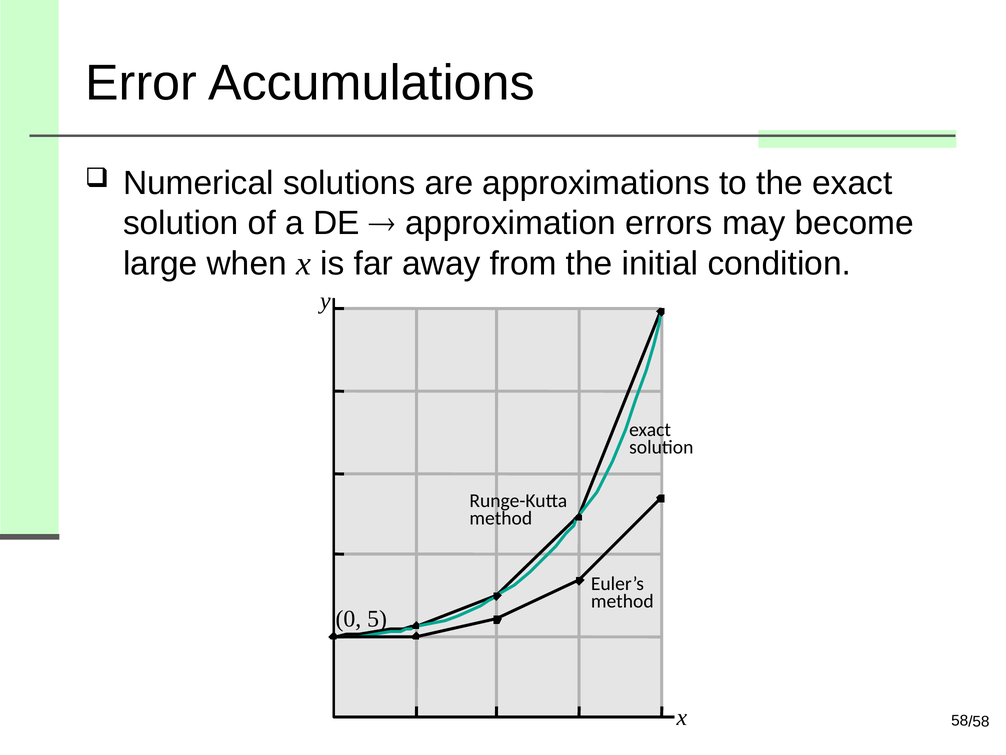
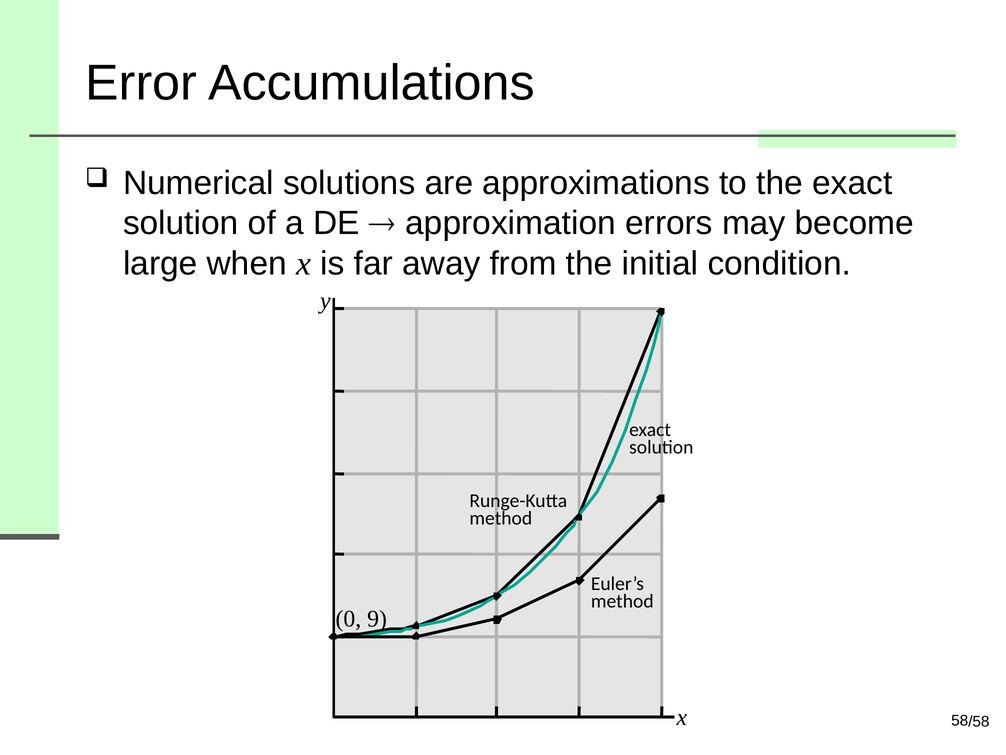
5: 5 -> 9 (377, 619)
